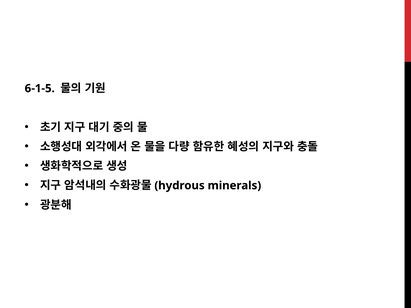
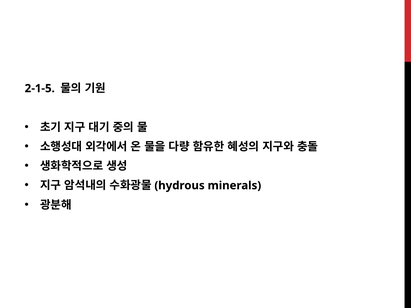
6-1-5: 6-1-5 -> 2-1-5 (40, 88)
